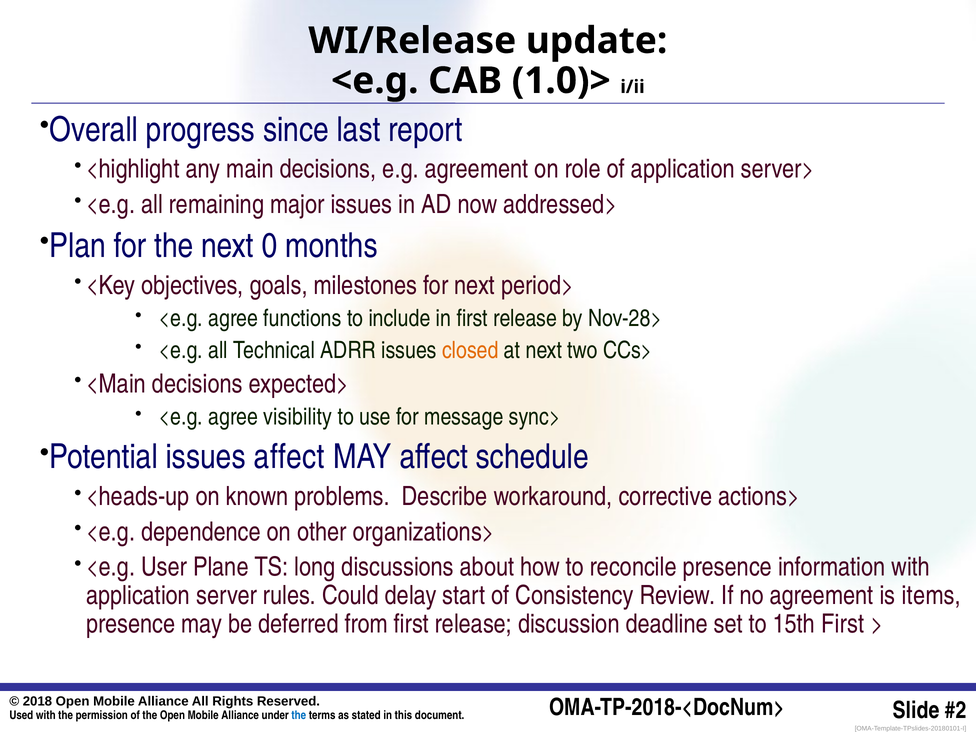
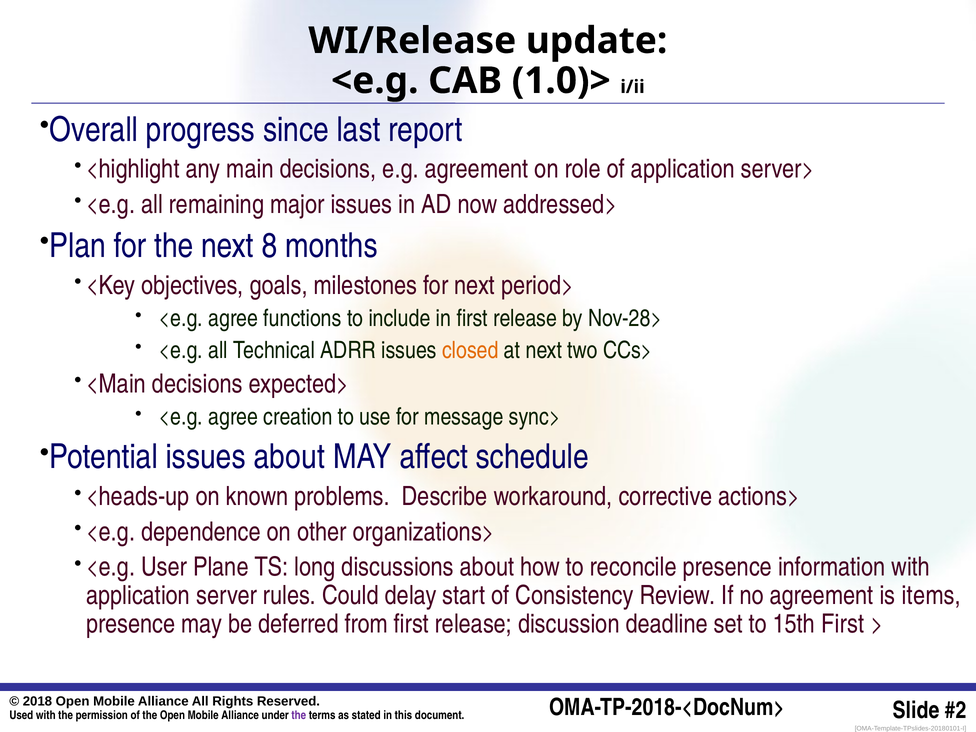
0: 0 -> 8 (269, 246)
visibility: visibility -> creation (298, 417)
issues affect: affect -> about (289, 457)
the colour: blue -> purple (299, 715)
